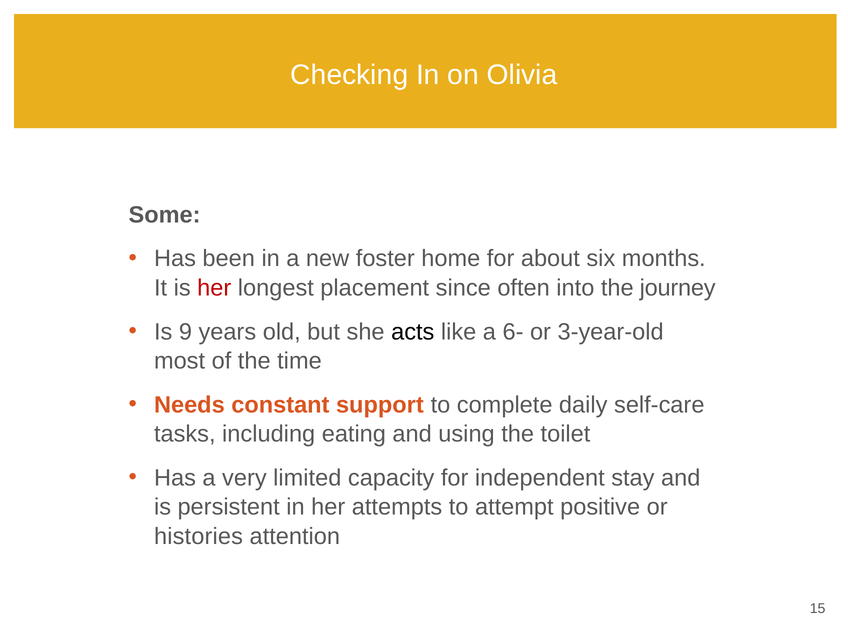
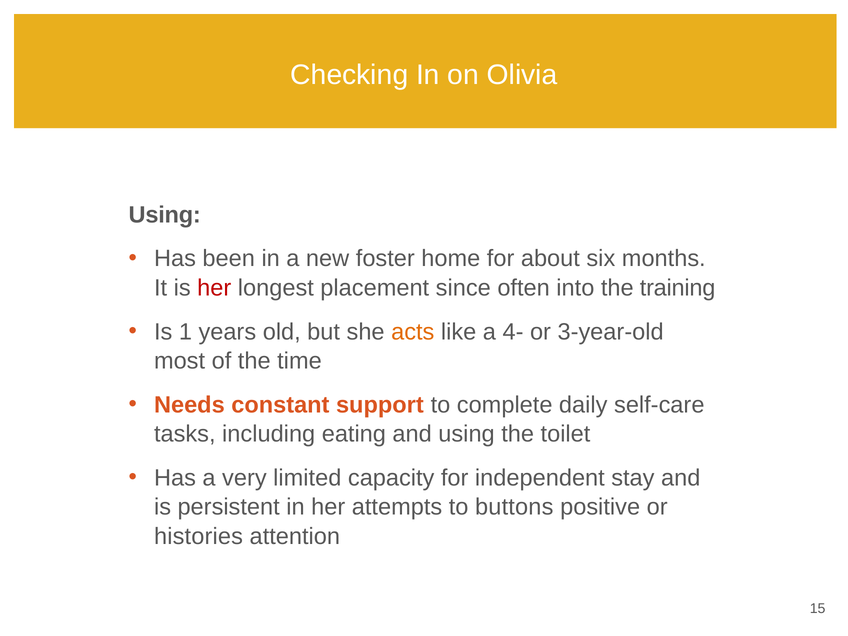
Some: Some -> Using (165, 215)
journey: journey -> training (678, 288)
9: 9 -> 1 (185, 332)
acts colour: black -> orange (413, 332)
6-: 6- -> 4- (513, 332)
attempt: attempt -> buttons (514, 507)
